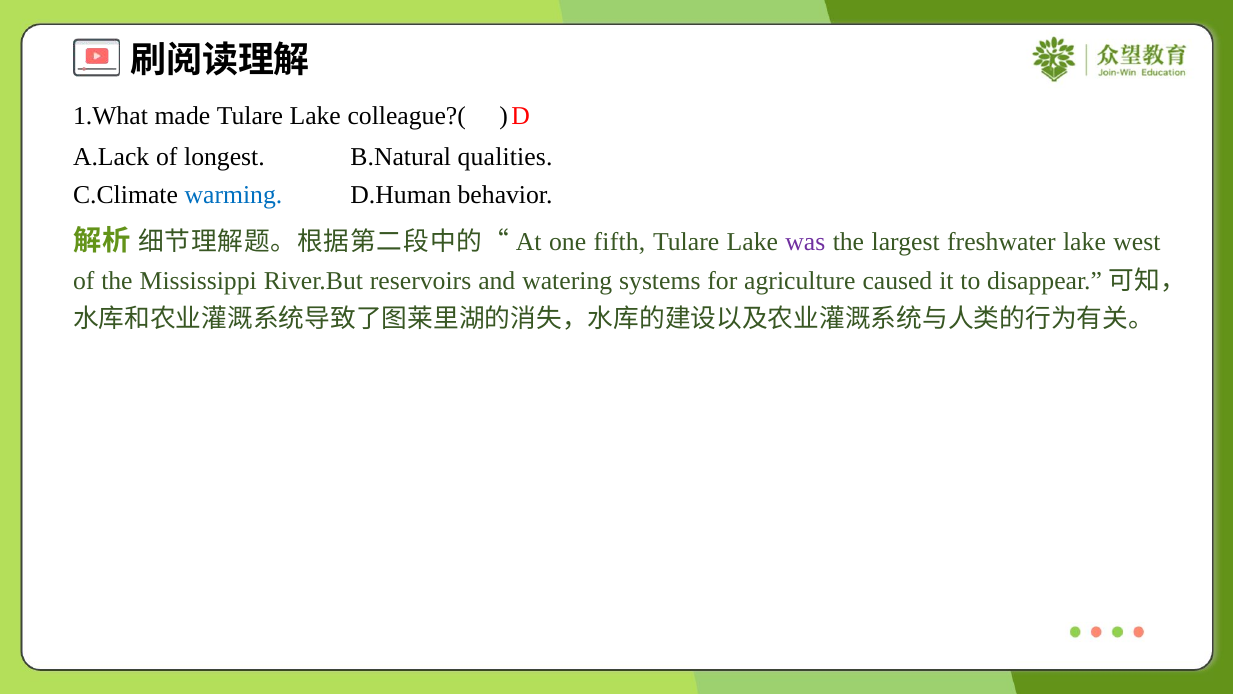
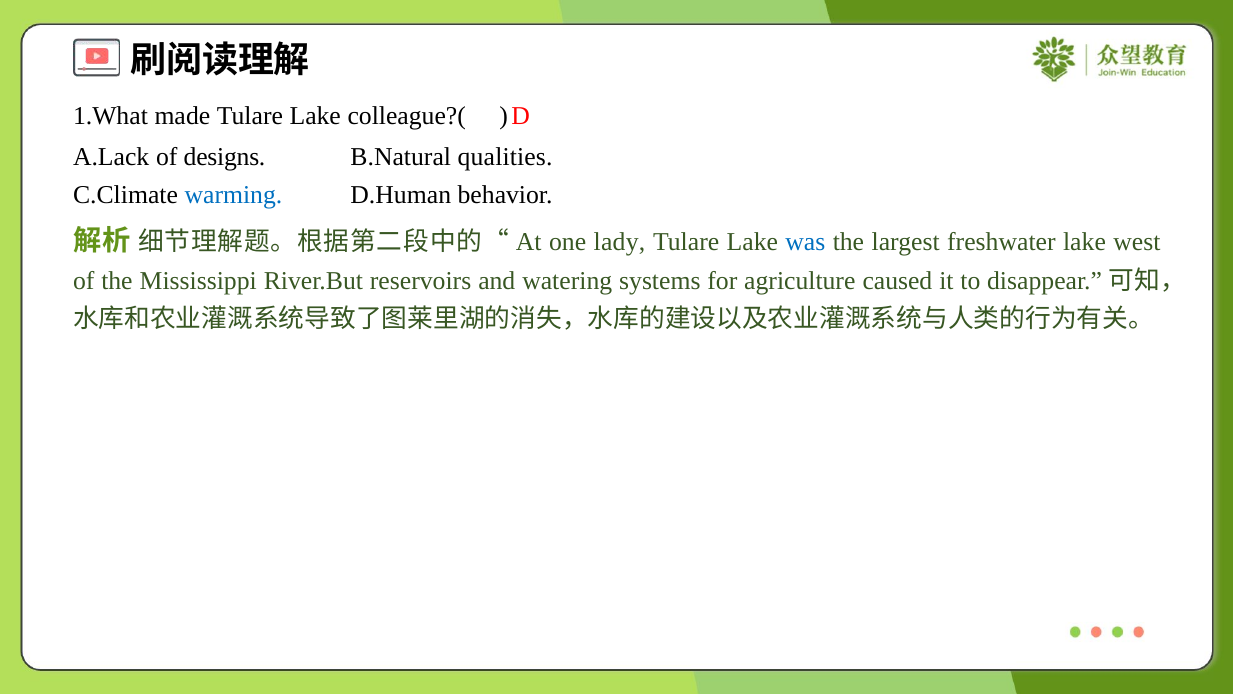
longest: longest -> designs (225, 157)
fifth: fifth -> lady (620, 241)
was colour: purple -> blue (805, 241)
